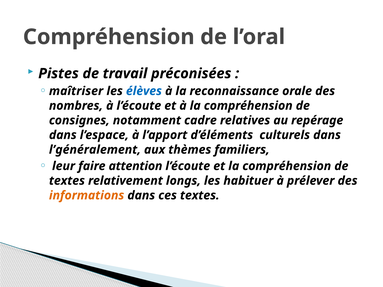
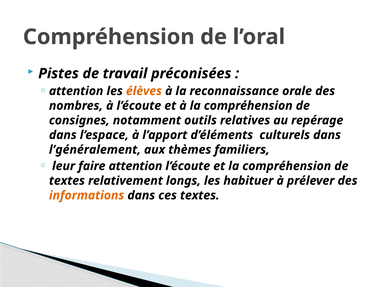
maîtriser: maîtriser -> attention (76, 91)
élèves colour: blue -> orange (144, 91)
cadre: cadre -> outils (200, 120)
